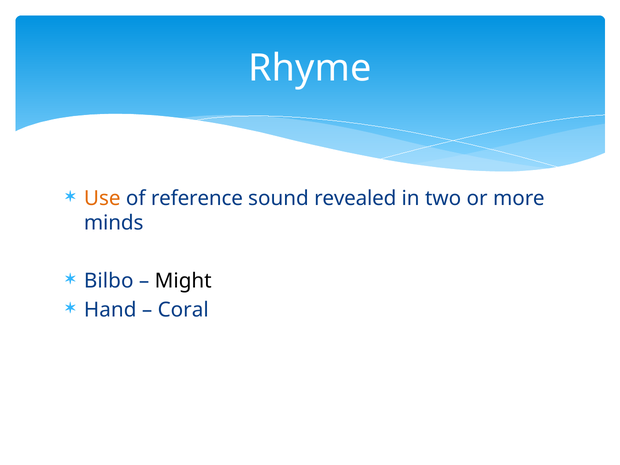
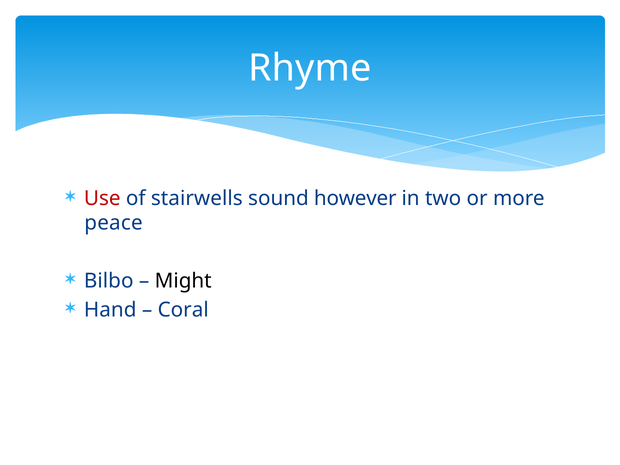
Use colour: orange -> red (102, 198)
reference: reference -> stairwells (197, 198)
revealed: revealed -> however (355, 198)
minds: minds -> peace (114, 223)
